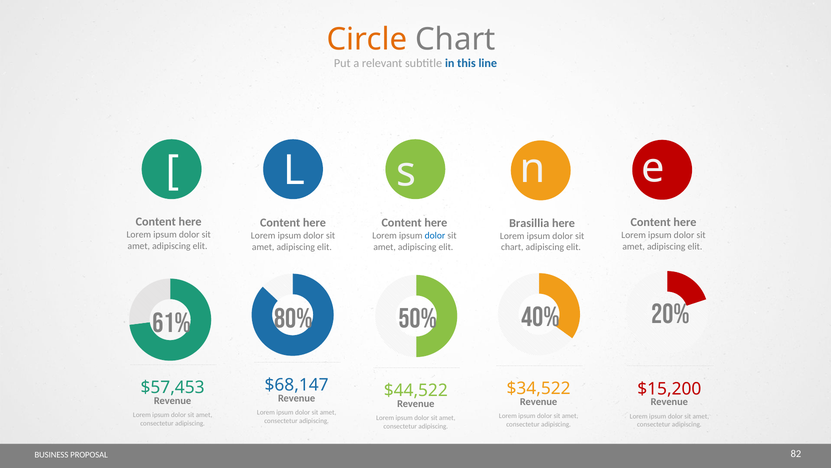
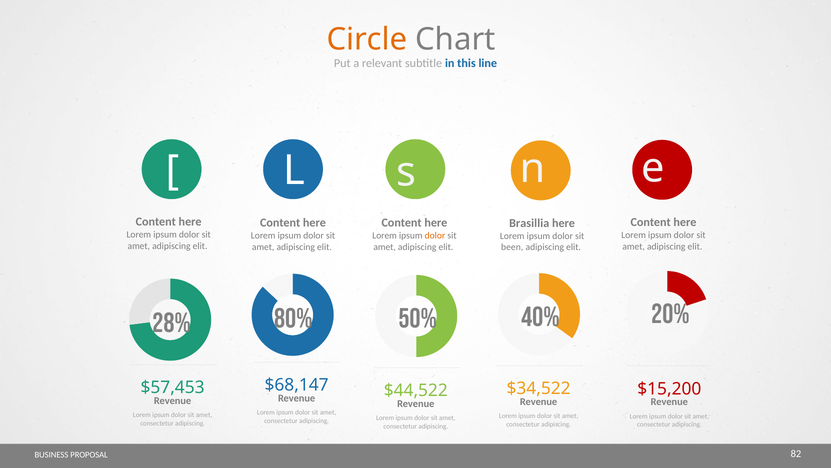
dolor colour: blue -> orange (435, 235)
chart: chart -> been (512, 247)
61%: 61% -> 28% (172, 323)
